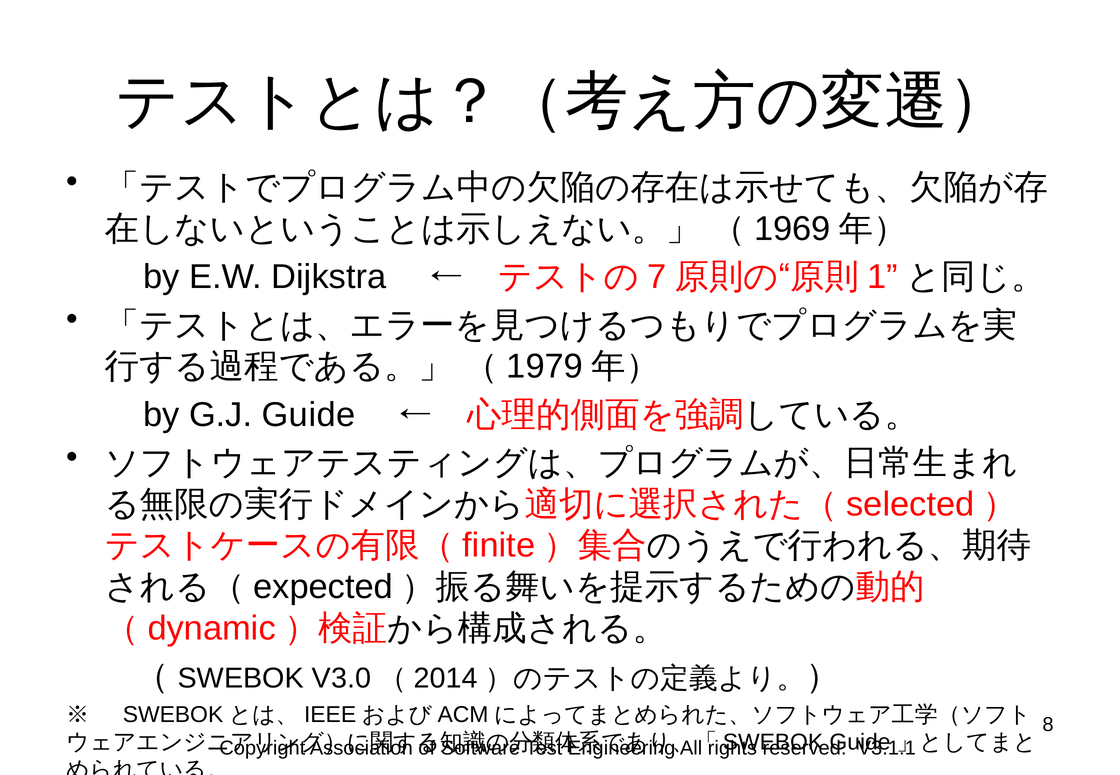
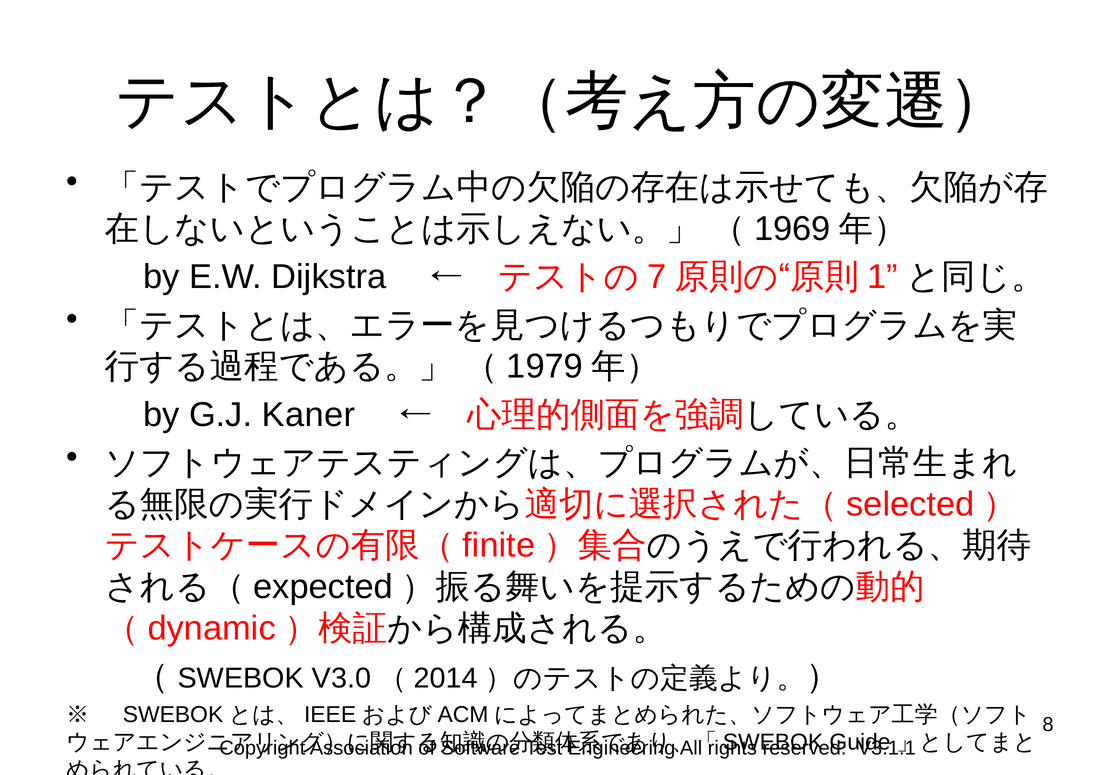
Guide: Guide -> Kaner (309, 415)
